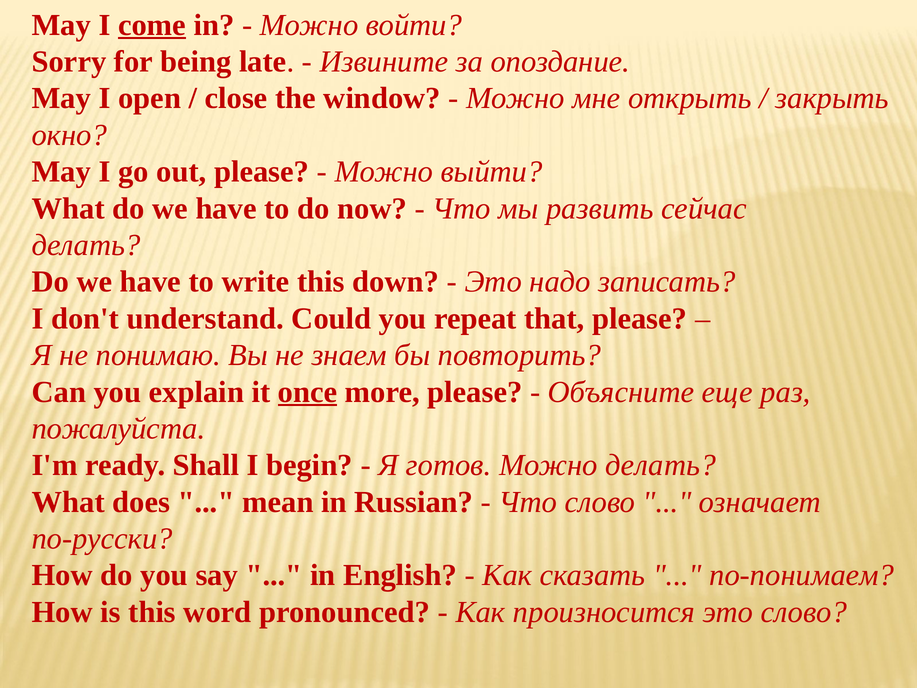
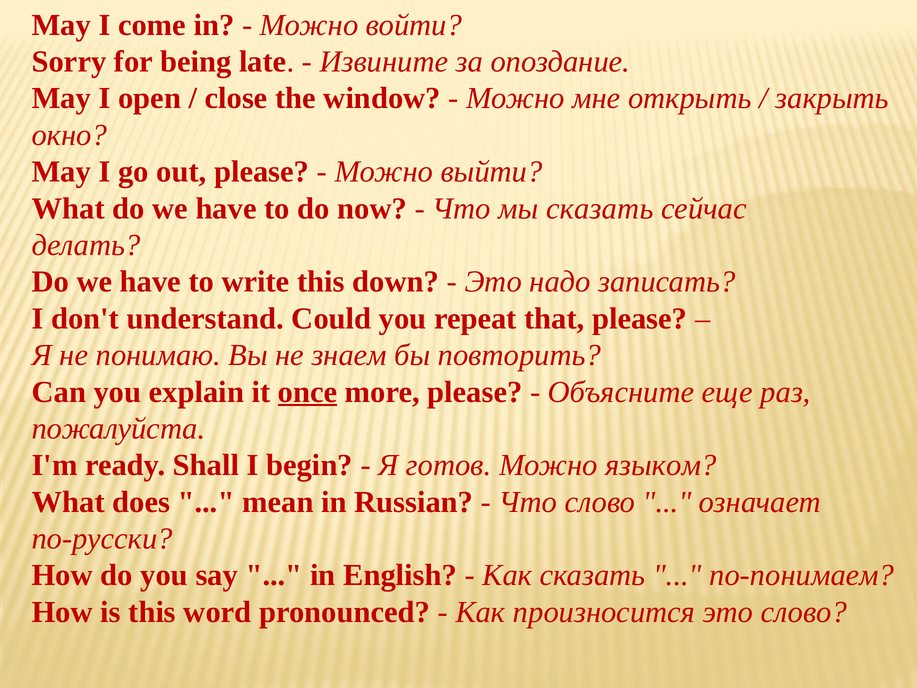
come underline: present -> none (152, 25)
мы развить: развить -> сказать (600, 208)
Можно делать: делать -> языком (661, 465)
